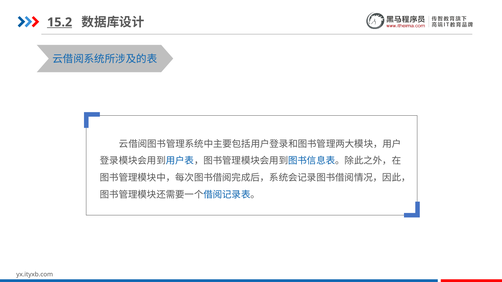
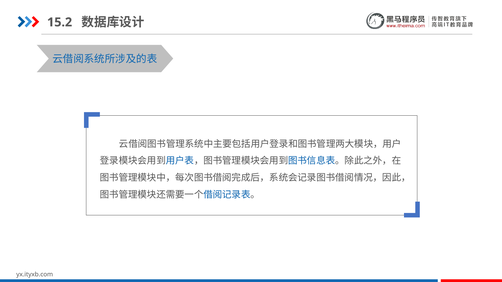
15.2 underline: present -> none (60, 22)
